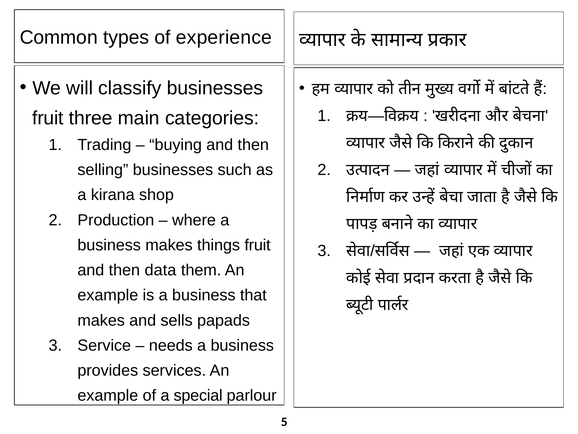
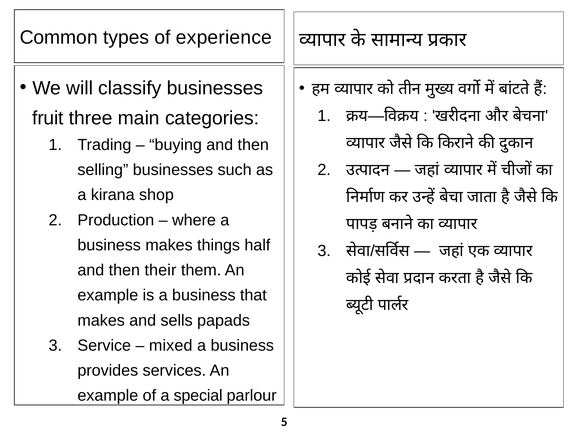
things fruit: fruit -> half (257, 245)
data: data -> their (160, 270)
needs: needs -> mixed (171, 345)
